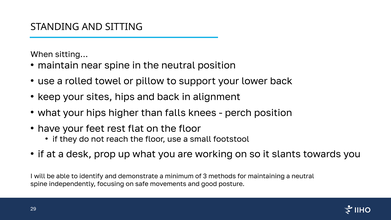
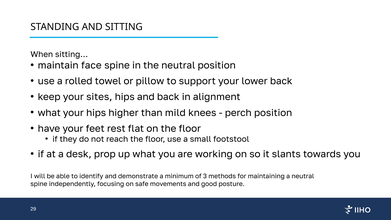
near: near -> face (91, 65)
falls: falls -> mild (175, 113)
